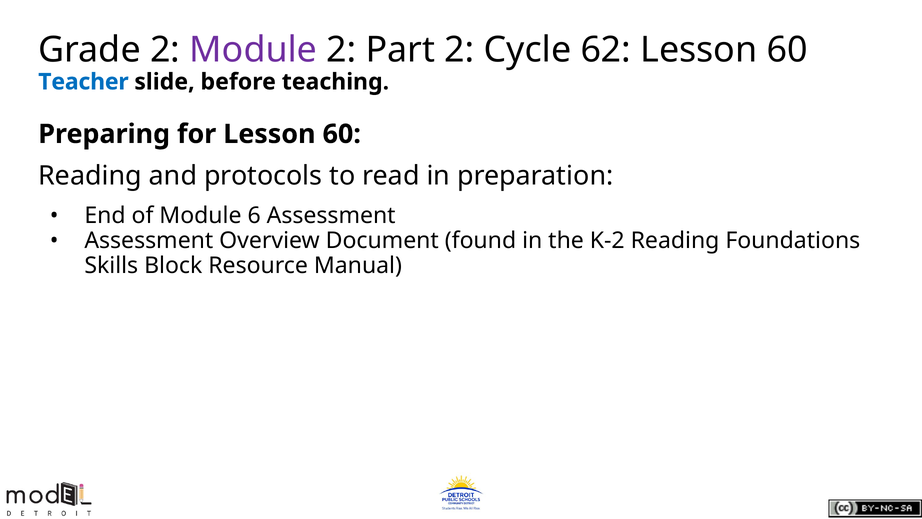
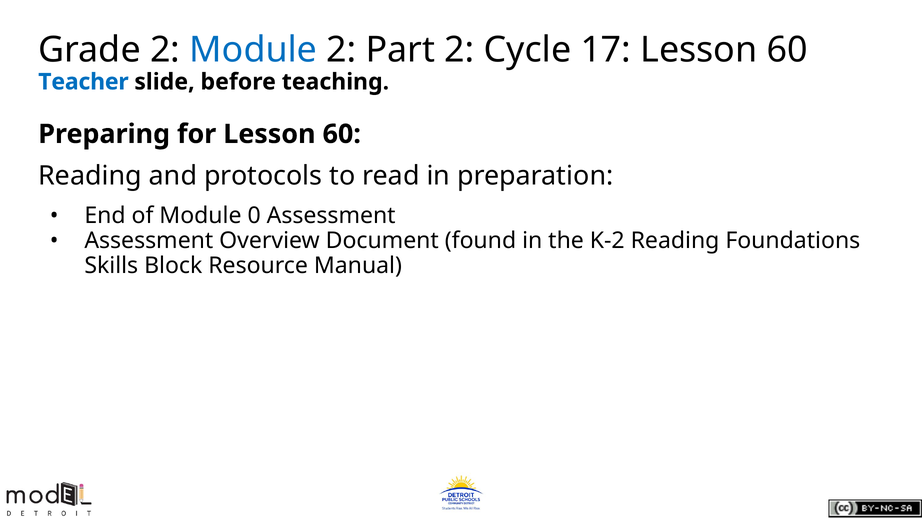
Module colour: purple -> blue (253, 50)
62: 62 -> 17 (606, 50)
6: 6 -> 0 (254, 216)
